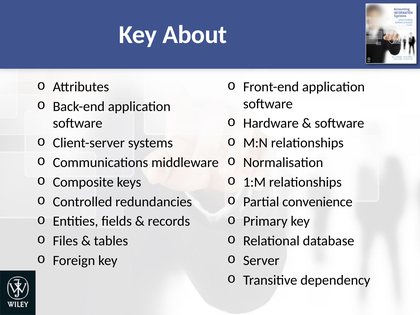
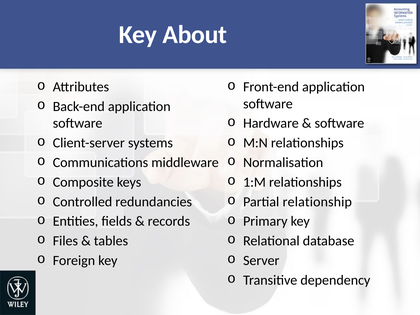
convenience: convenience -> relationship (317, 202)
